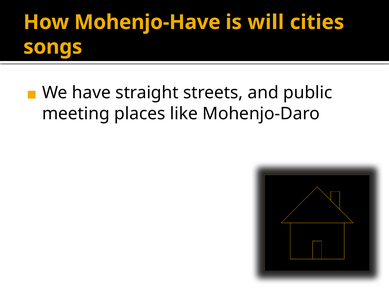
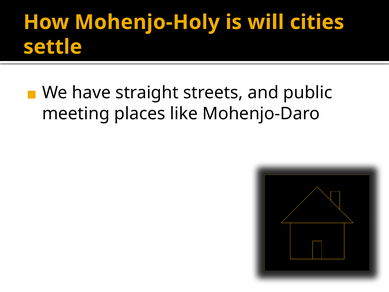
Mohenjo-Have: Mohenjo-Have -> Mohenjo-Holy (147, 22)
songs: songs -> settle (53, 47)
